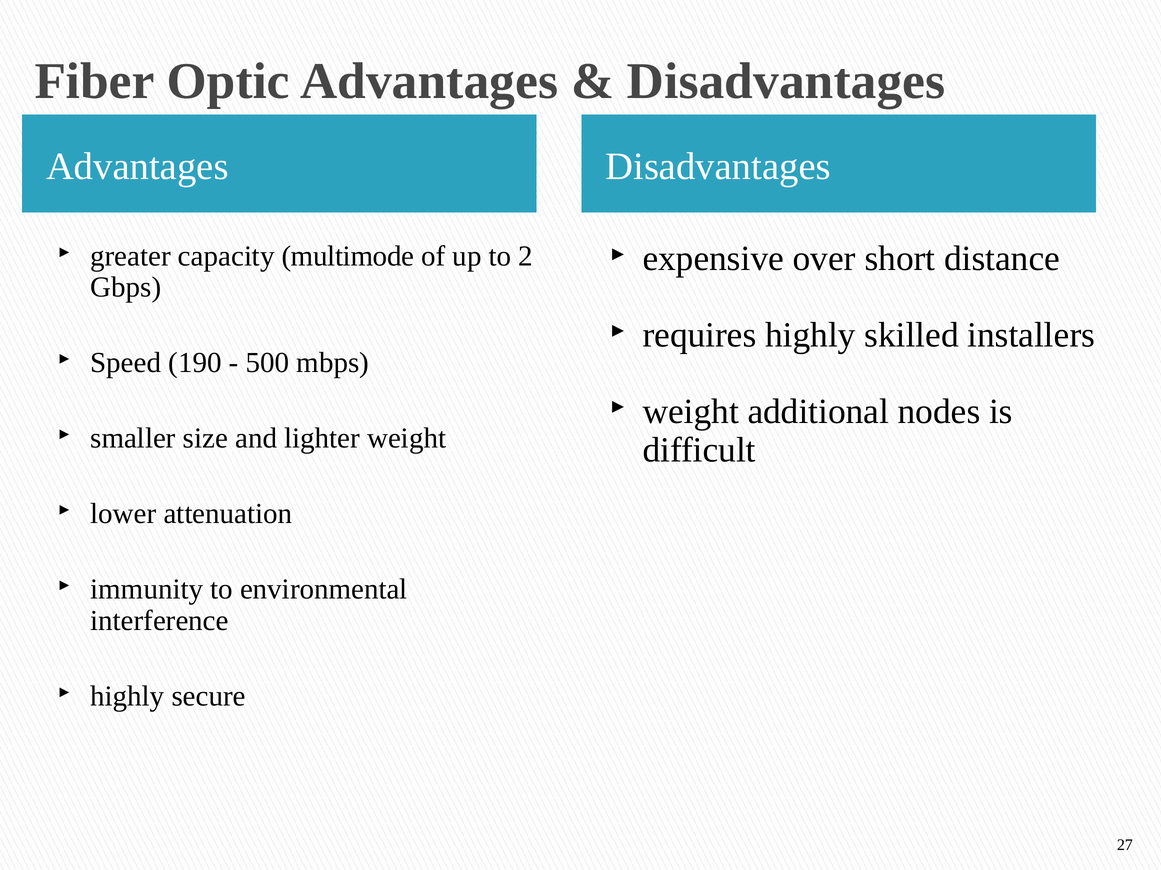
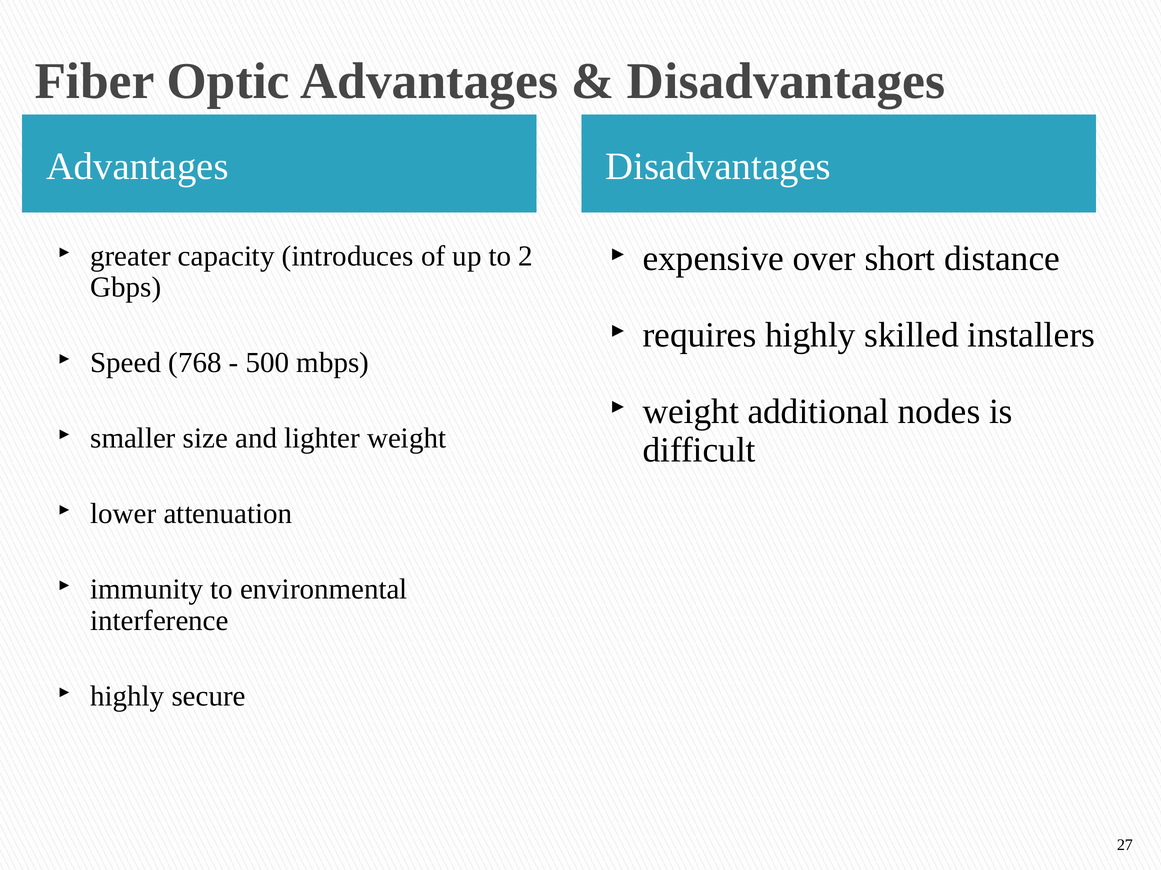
multimode: multimode -> introduces (348, 256)
190: 190 -> 768 (195, 363)
